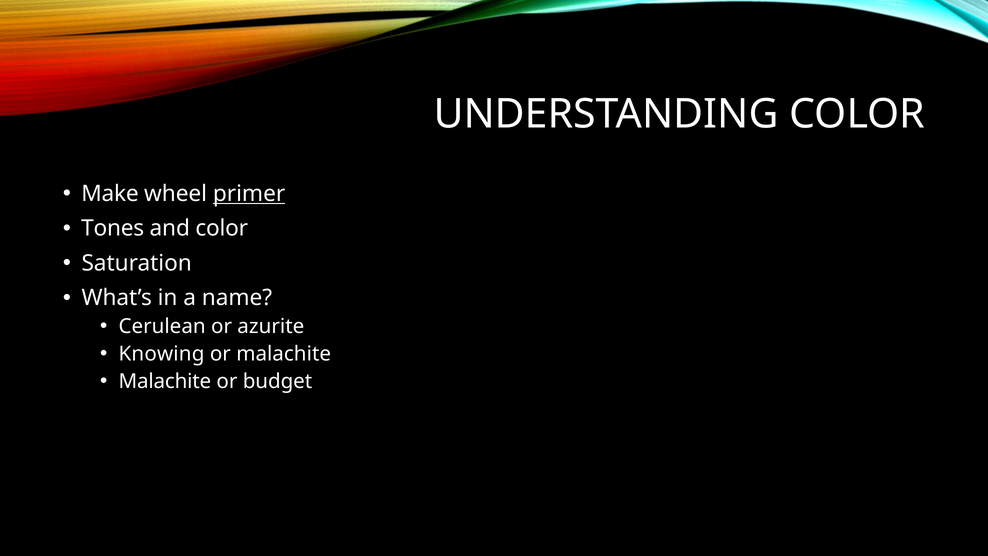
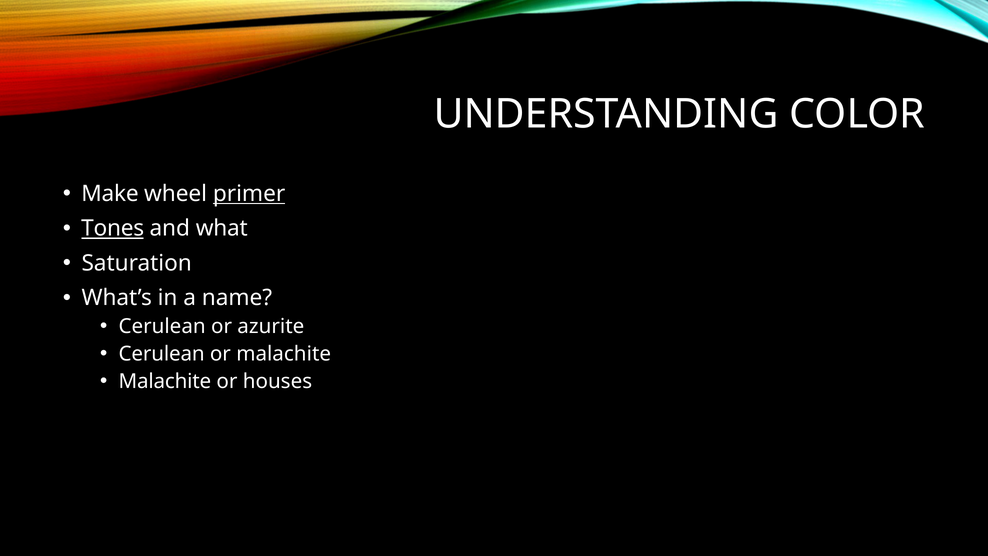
Tones underline: none -> present (113, 228)
and color: color -> what (222, 228)
Knowing: Knowing -> Cerulean (162, 354)
budget: budget -> houses (277, 381)
